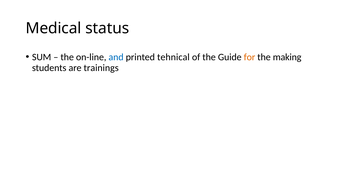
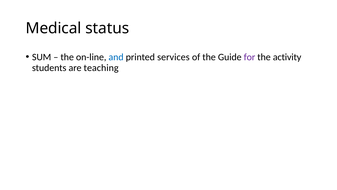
tehnical: tehnical -> services (173, 57)
for colour: orange -> purple (250, 57)
making: making -> activity (287, 57)
trainings: trainings -> teaching (101, 68)
